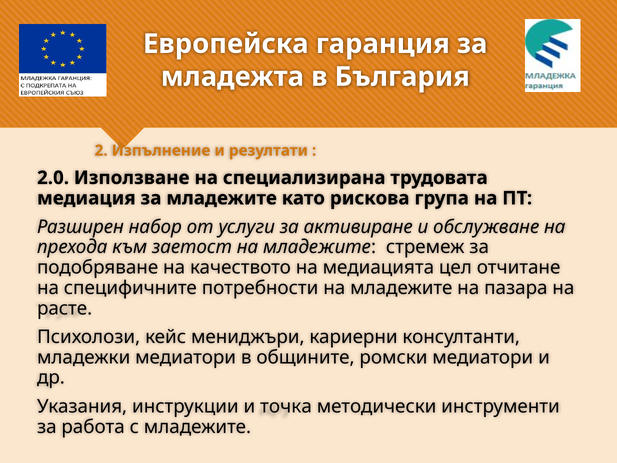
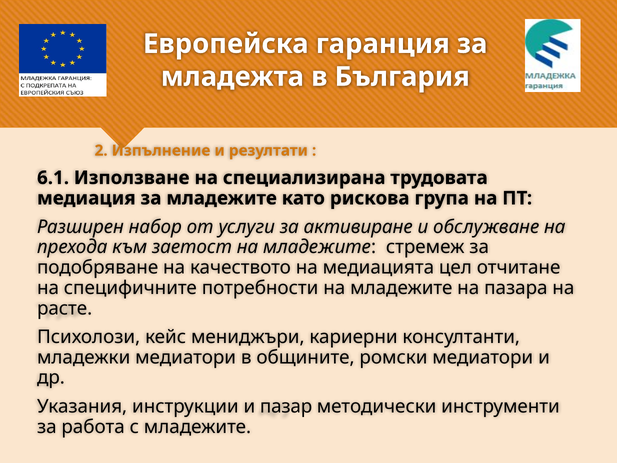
2.0: 2.0 -> 6.1 (53, 178)
точка: точка -> пазар (286, 406)
